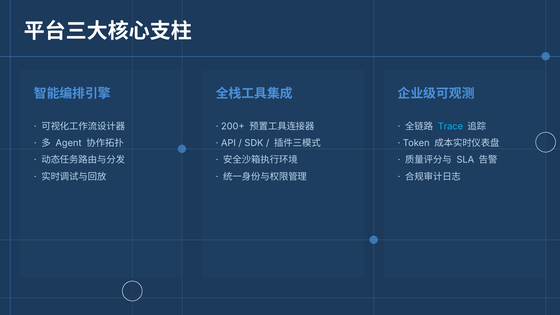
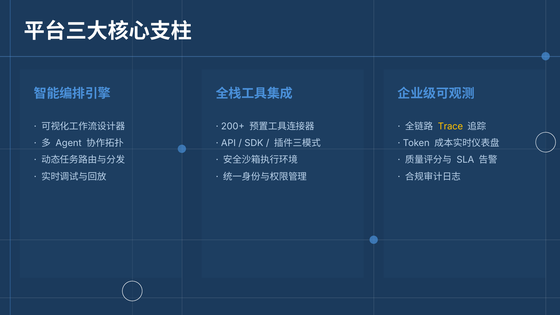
Trace colour: light blue -> yellow (450, 126)
